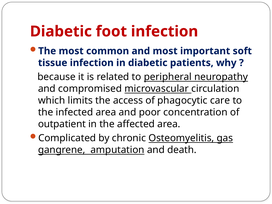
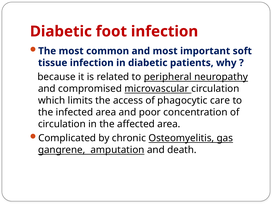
outpatient: outpatient -> circulation (62, 124)
